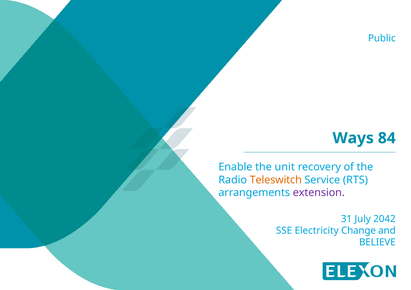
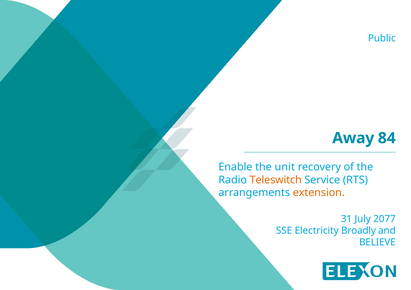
Ways: Ways -> Away (353, 138)
extension colour: purple -> orange (319, 193)
2042: 2042 -> 2077 (384, 219)
Change: Change -> Broadly (358, 231)
